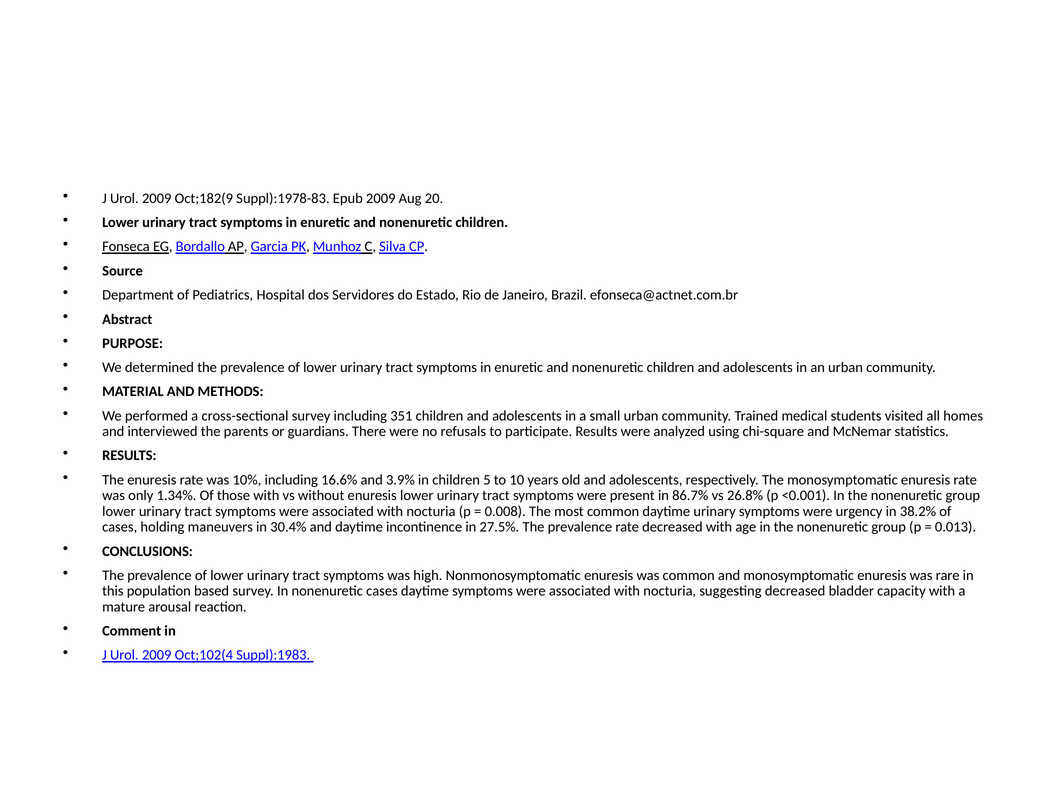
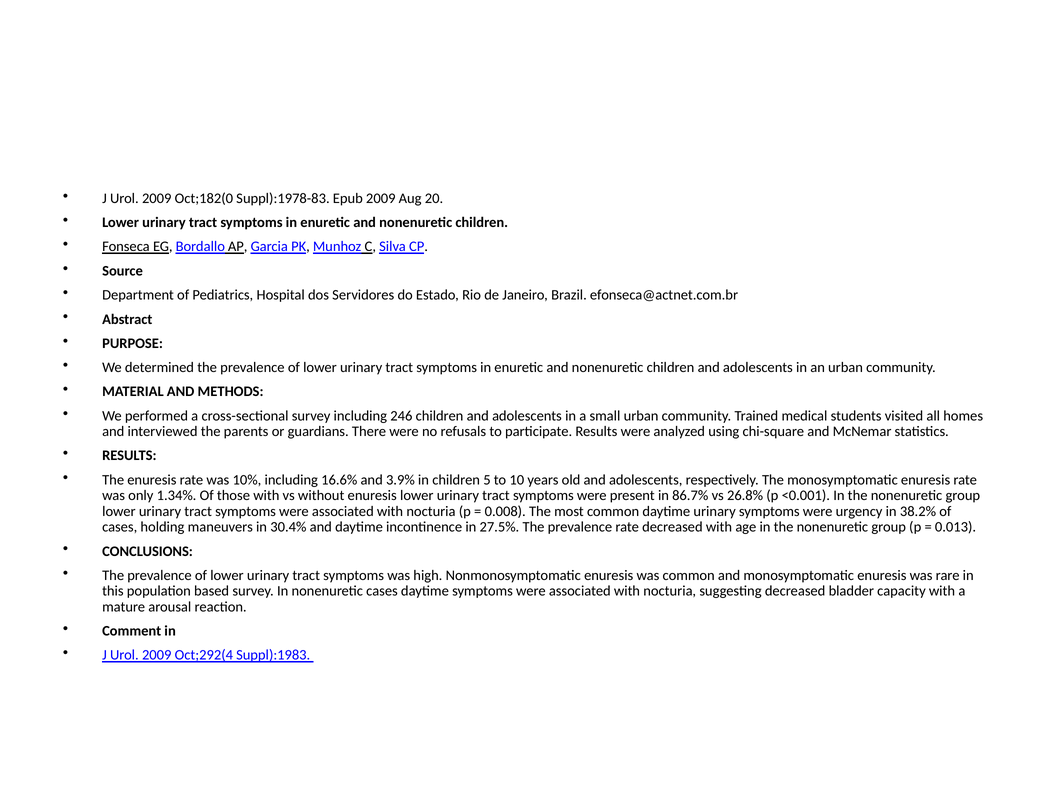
Oct;182(9: Oct;182(9 -> Oct;182(0 (204, 198)
351: 351 -> 246 (401, 416)
Oct;102(4: Oct;102(4 -> Oct;292(4 (204, 655)
